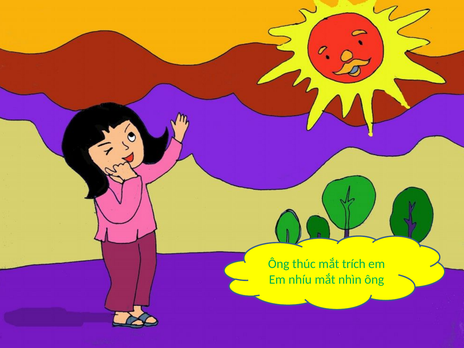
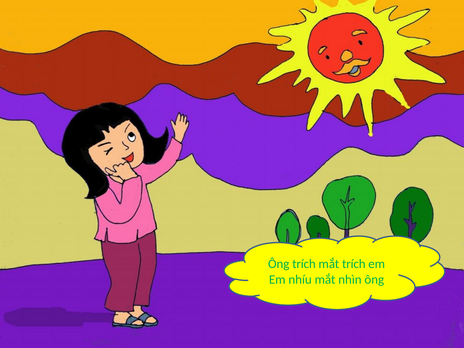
Ông thúc: thúc -> trích (304, 264)
